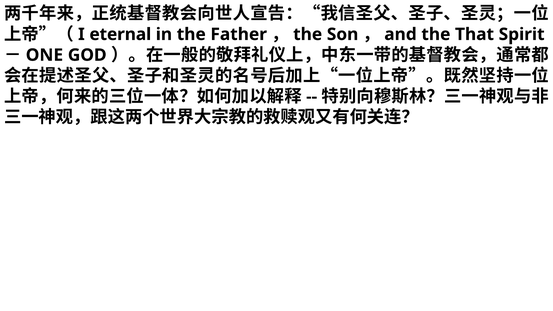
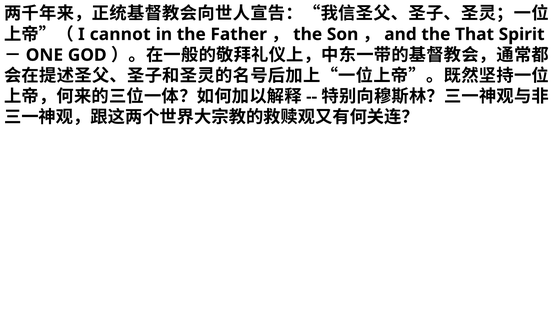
eternal: eternal -> cannot (120, 34)
